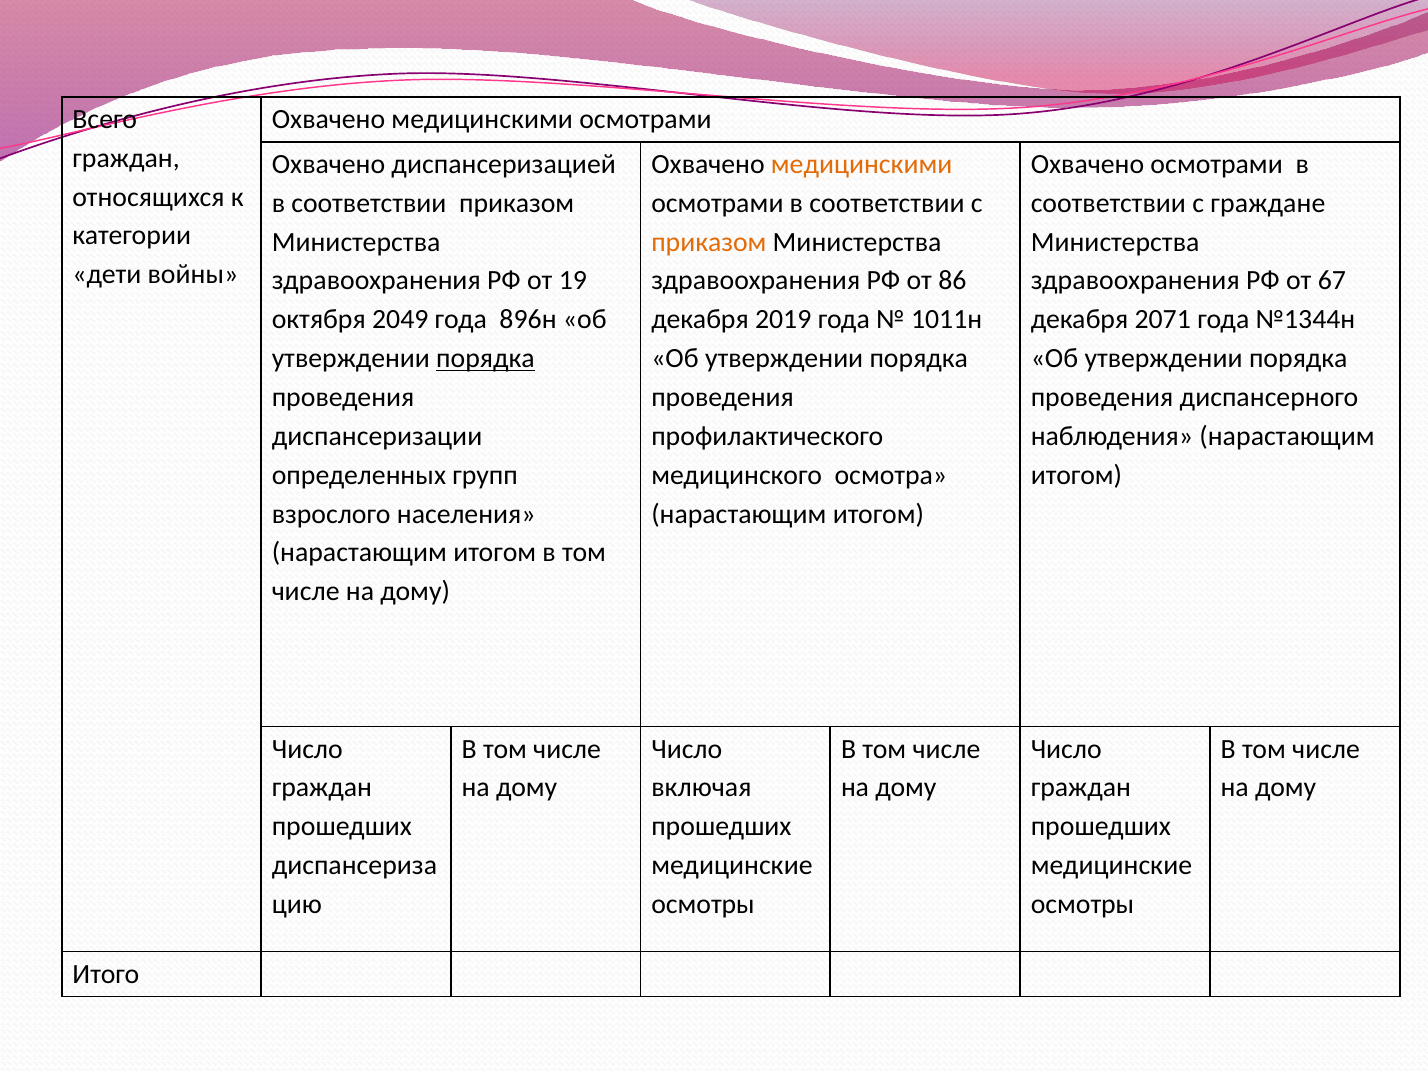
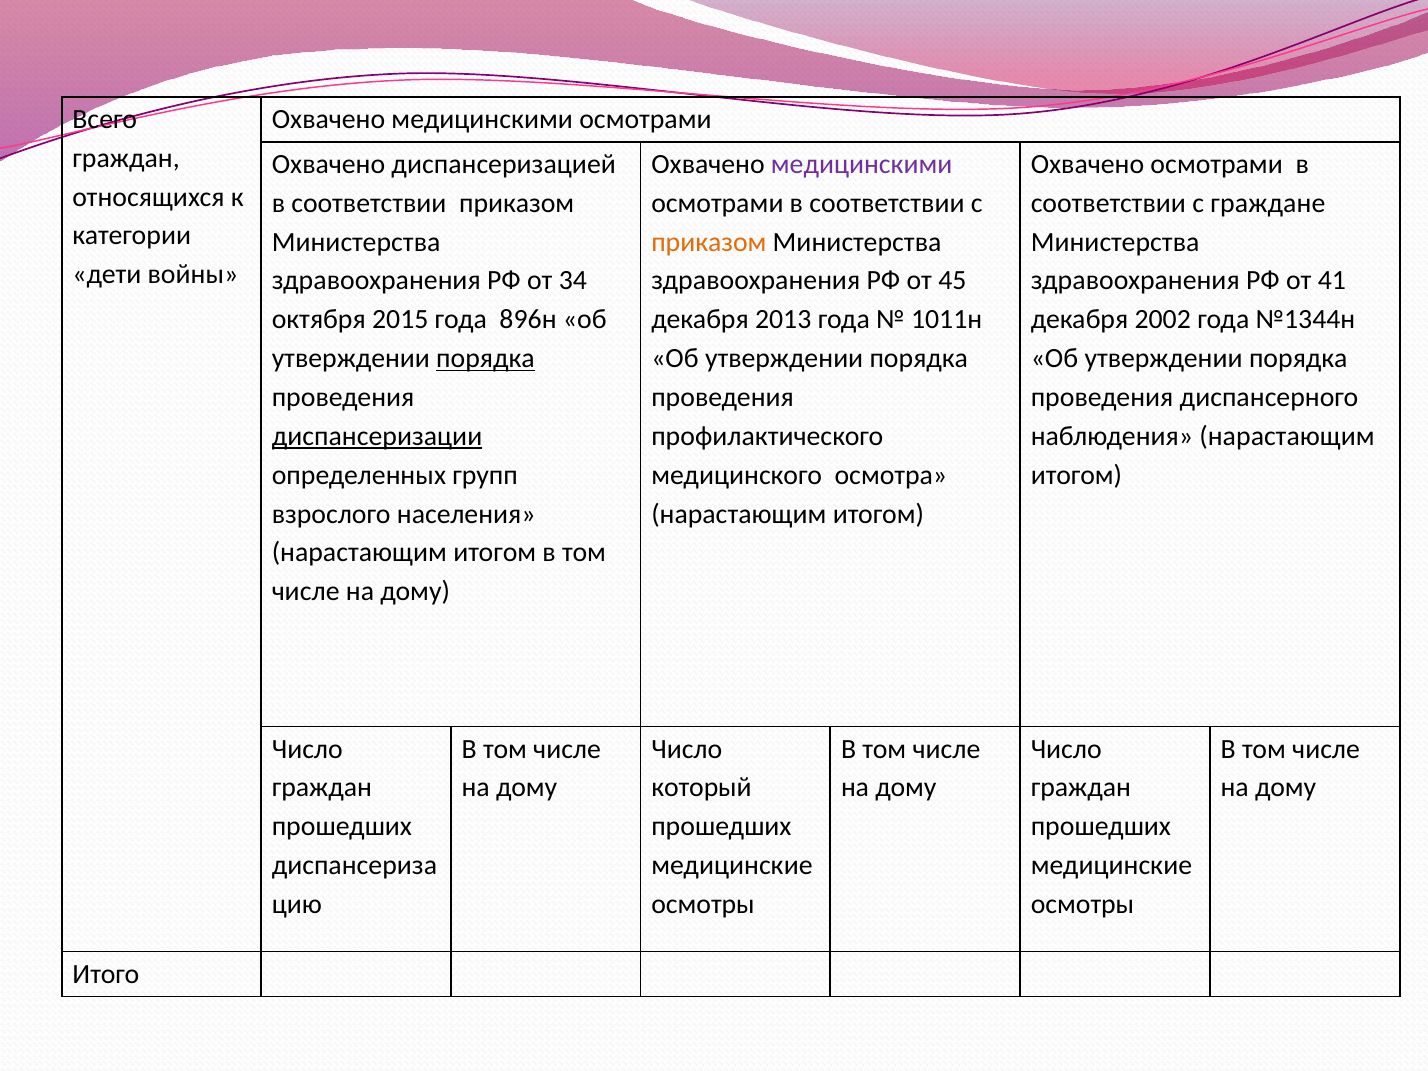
медицинскими colour: orange -> purple (862, 164)
19: 19 -> 34 (573, 281)
86: 86 -> 45 (952, 281)
67: 67 -> 41 (1332, 281)
2049: 2049 -> 2015 (400, 320)
2019: 2019 -> 2013 (783, 320)
2071: 2071 -> 2002 (1163, 320)
диспансеризации underline: none -> present (377, 436)
включая: включая -> который (701, 788)
